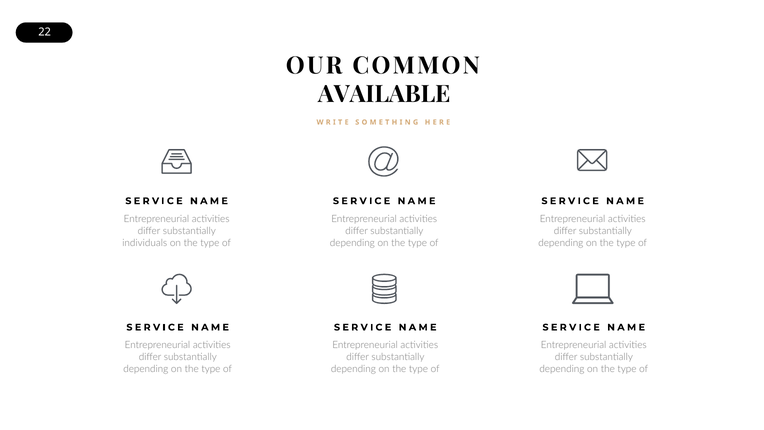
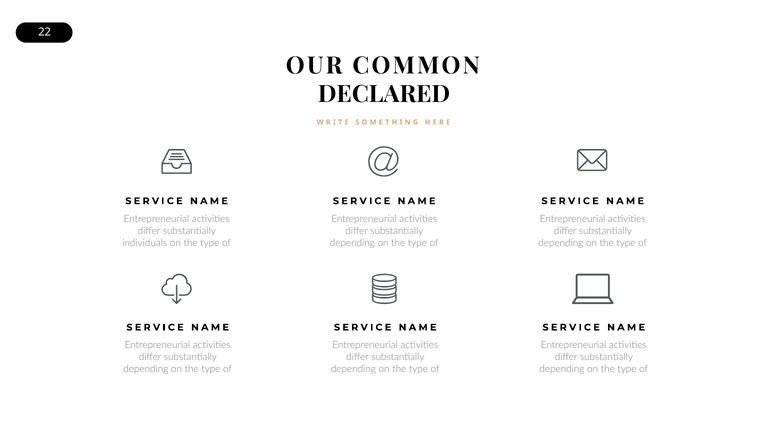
AVAILABLE: AVAILABLE -> DECLARED (384, 94)
